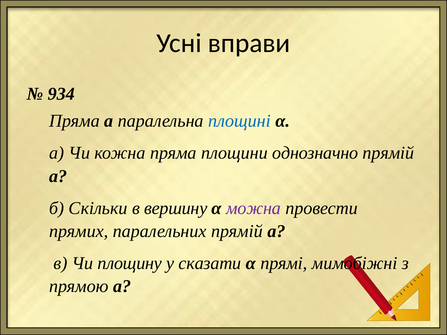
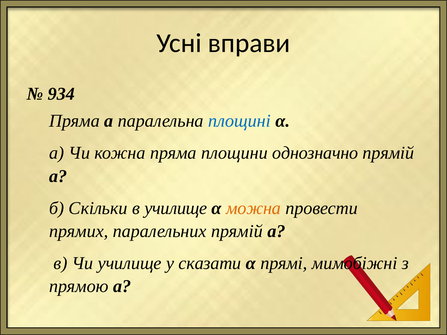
в вершину: вершину -> училище (176, 208)
можна colour: purple -> orange (254, 208)
Чи площину: площину -> училище (130, 263)
